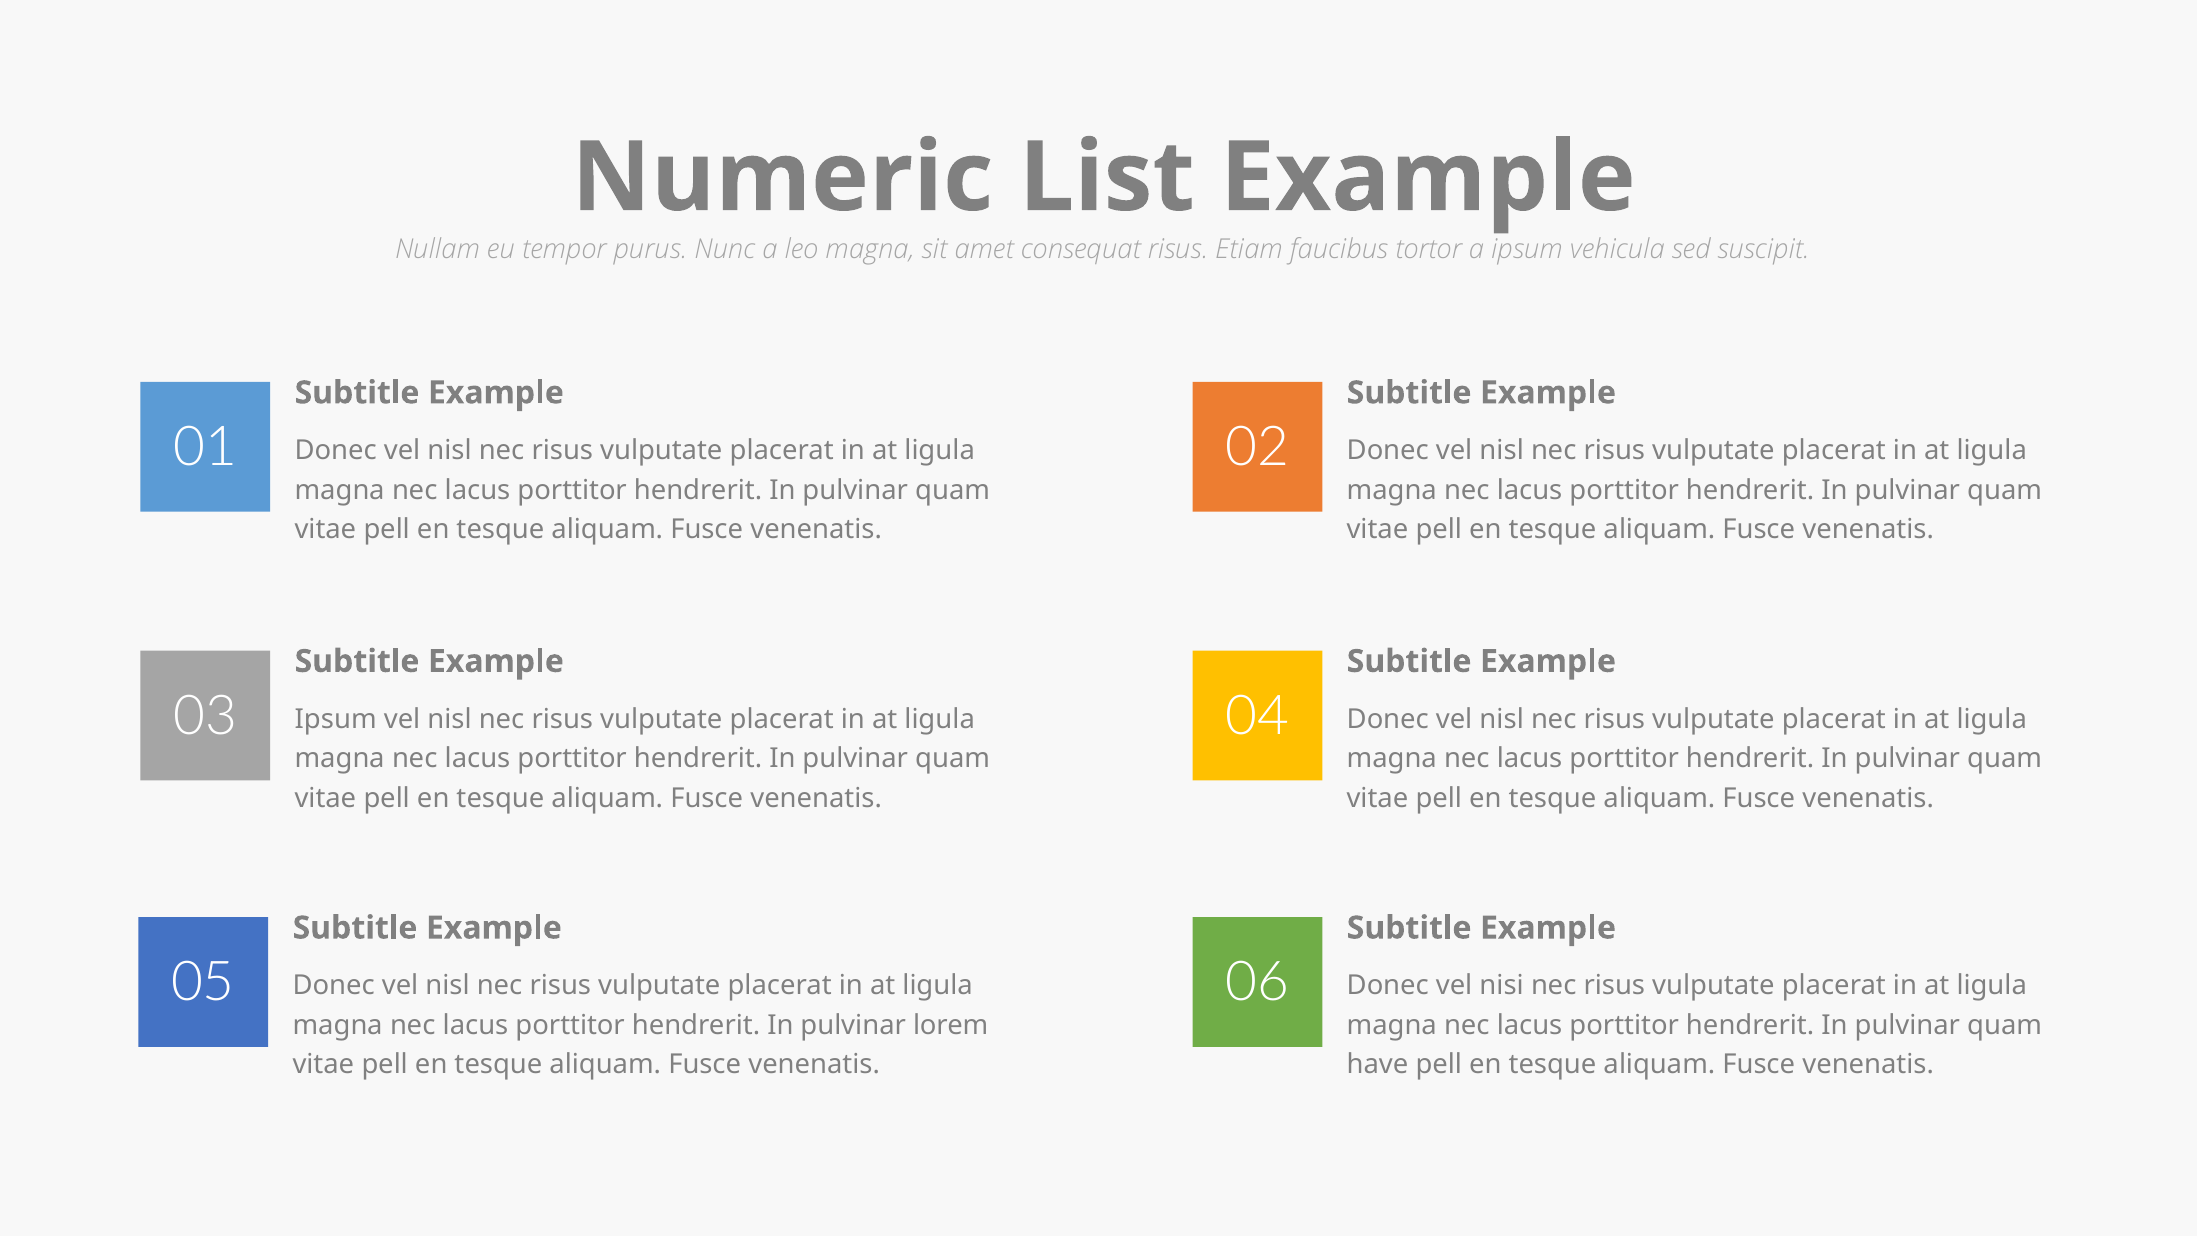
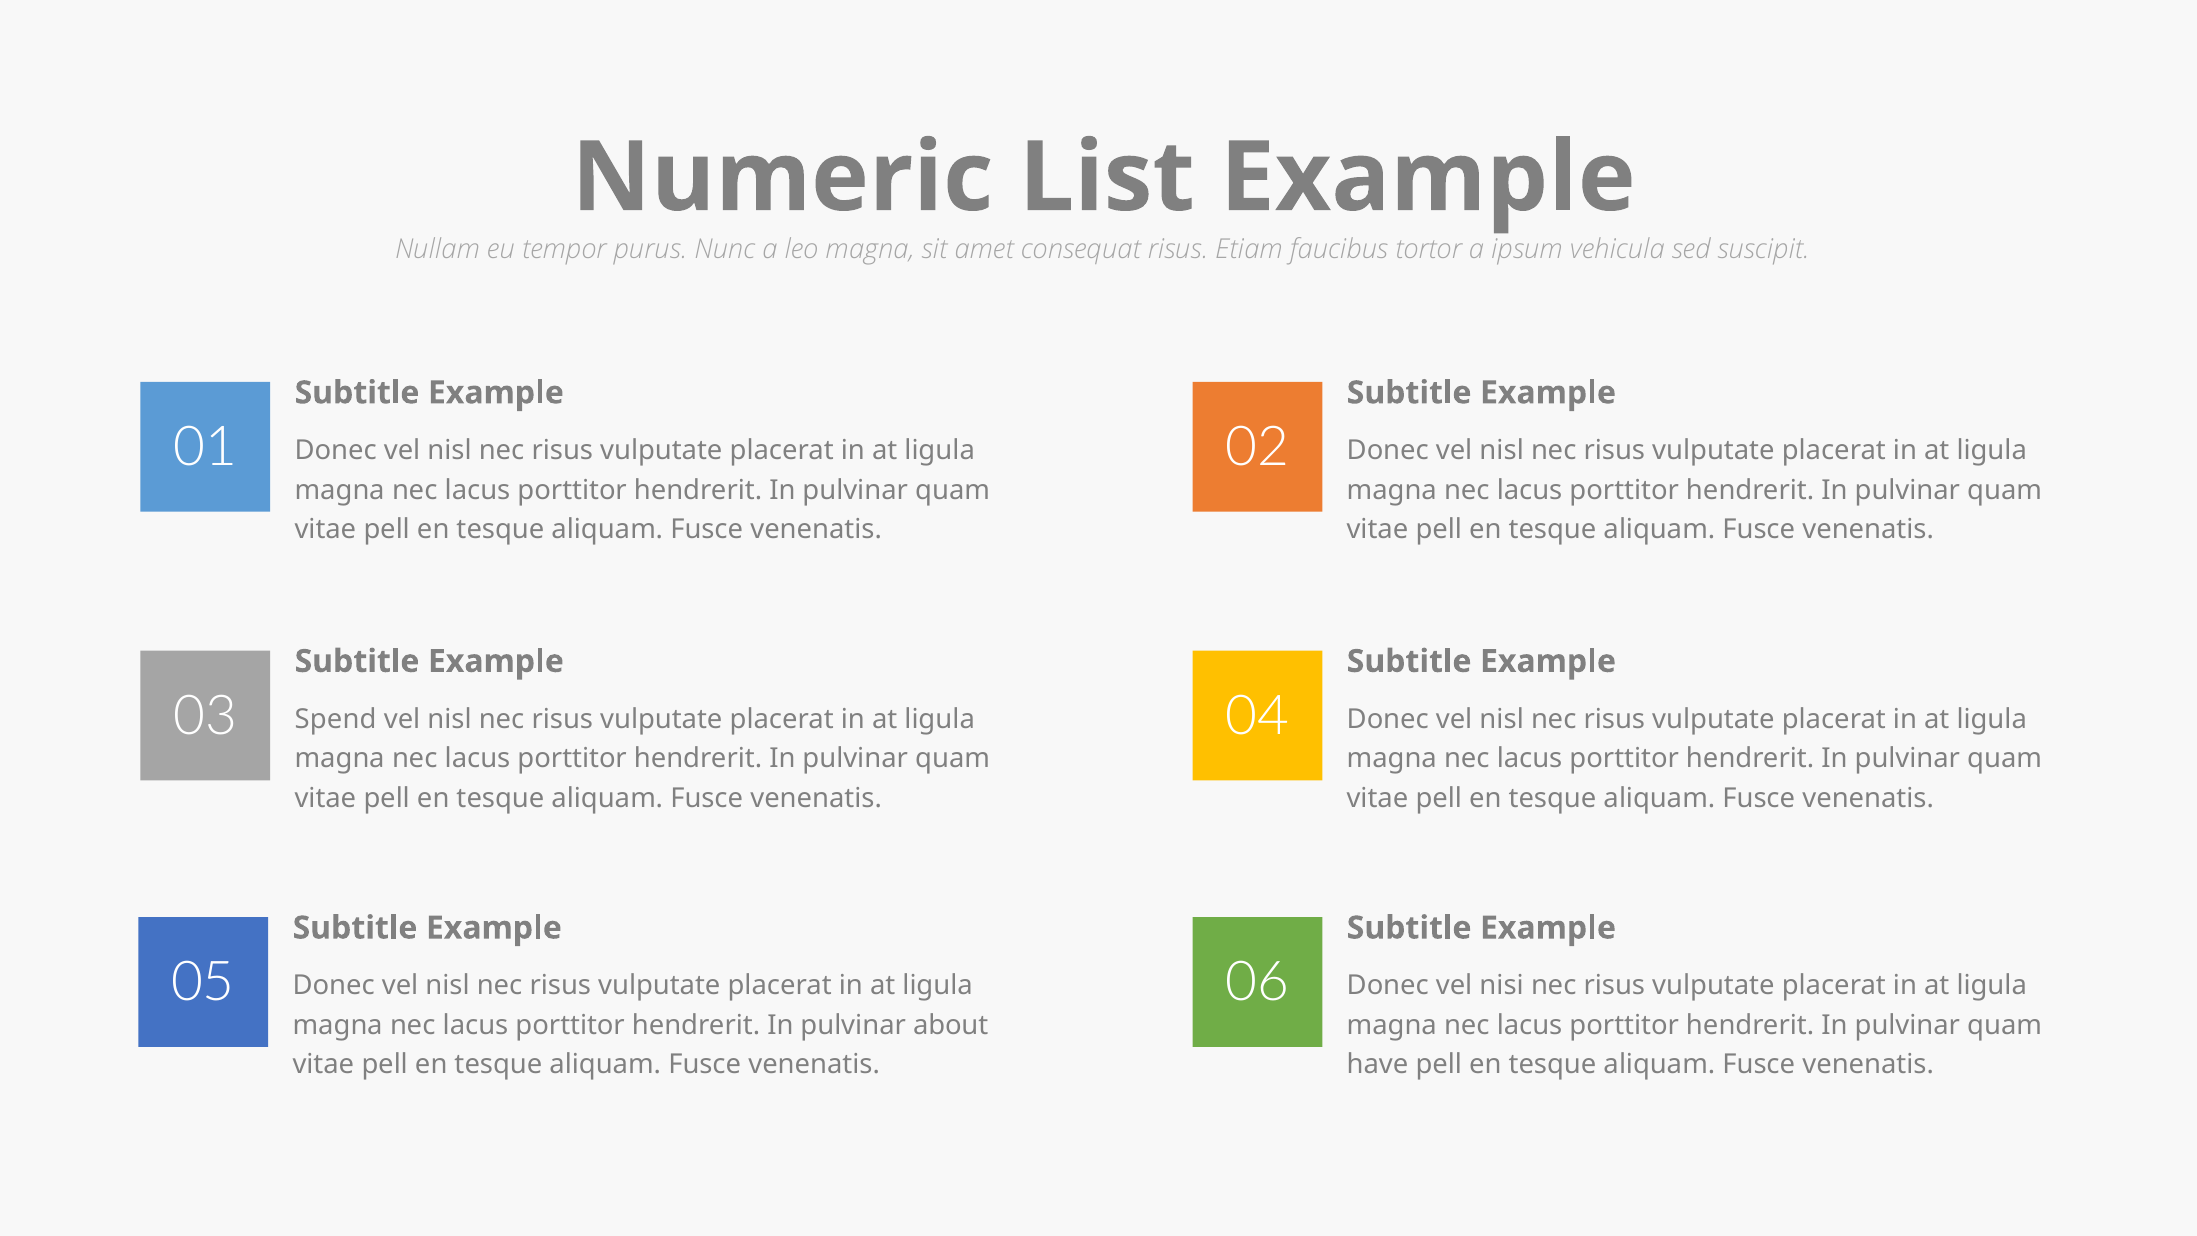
Ipsum: Ipsum -> Spend (336, 719)
lorem: lorem -> about (951, 1025)
